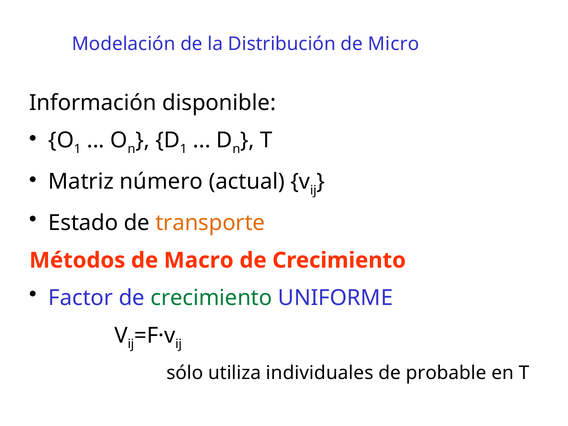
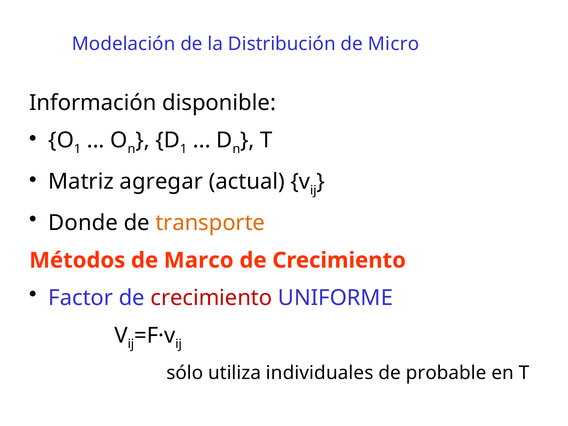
número: número -> agregar (161, 182)
Estado: Estado -> Donde (83, 223)
Macro: Macro -> Marco (199, 260)
crecimiento colour: green -> red (211, 298)
